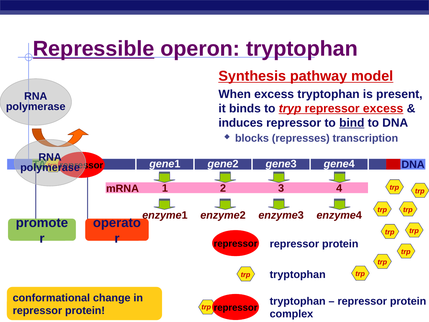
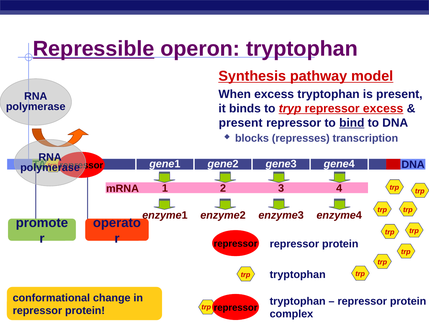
induces: induces -> present (241, 123)
